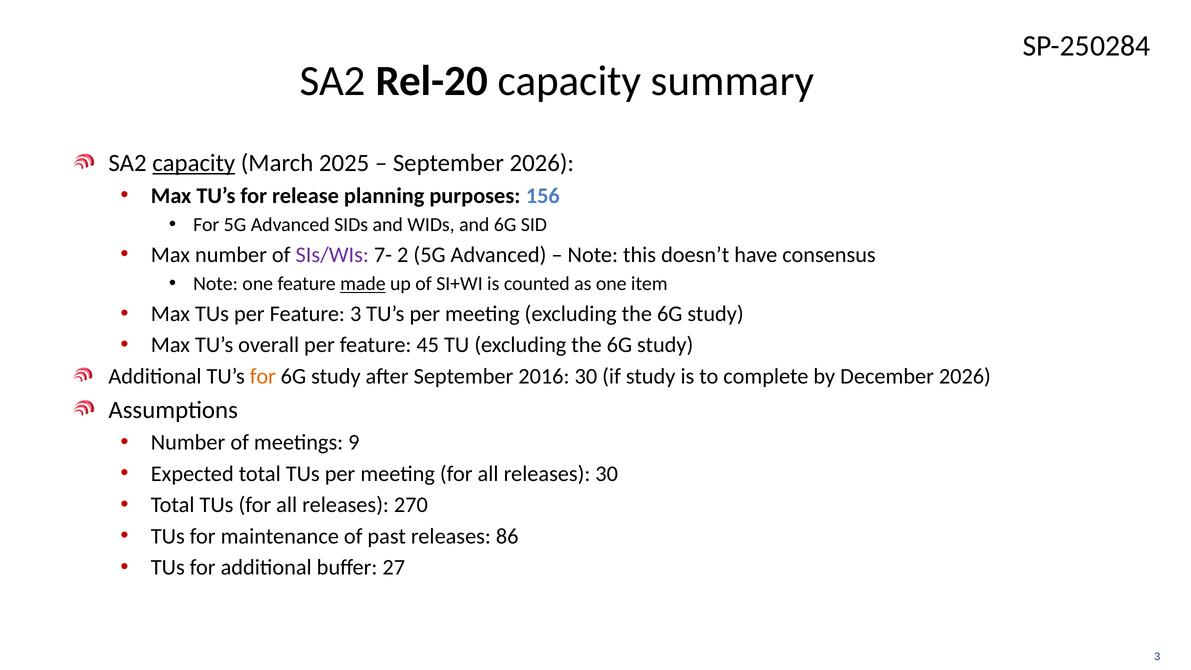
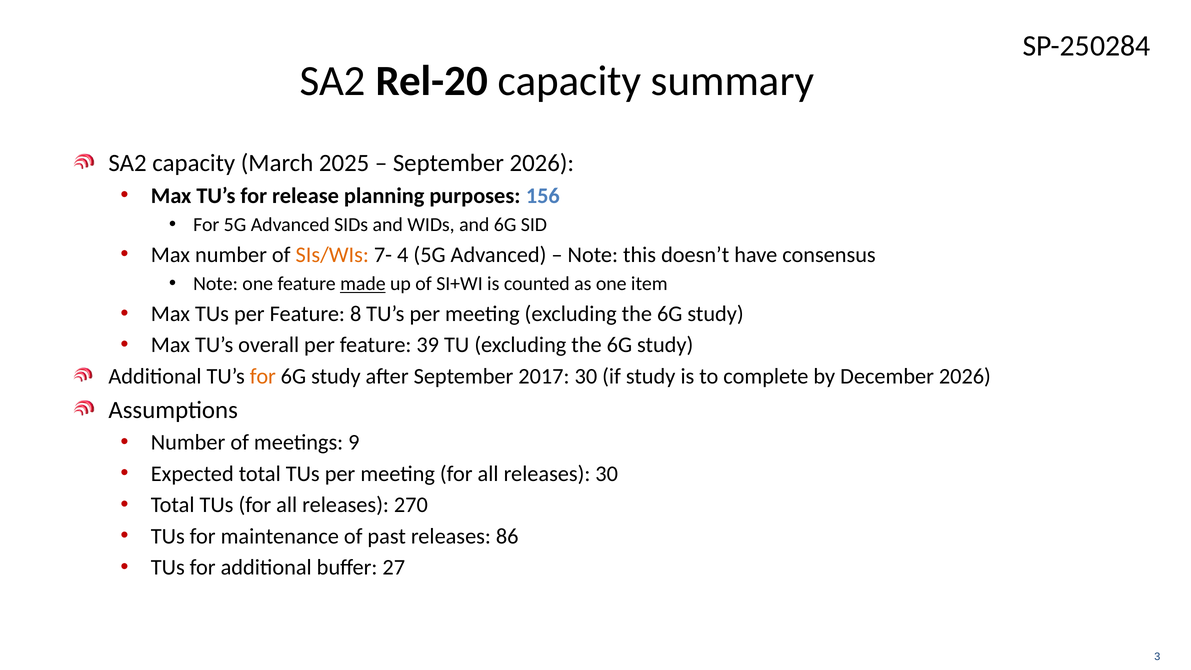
capacity underline: present -> none (194, 163)
SIs/WIs colour: purple -> orange (332, 255)
2: 2 -> 4 (403, 255)
Feature 3: 3 -> 8 (356, 314)
45: 45 -> 39 (428, 345)
2016: 2016 -> 2017 (544, 376)
